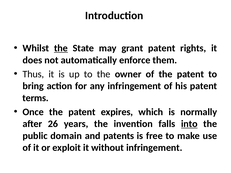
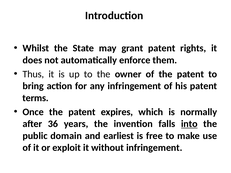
the underline: present -> none (61, 48)
26: 26 -> 36 (53, 124)
patents: patents -> earliest (119, 136)
